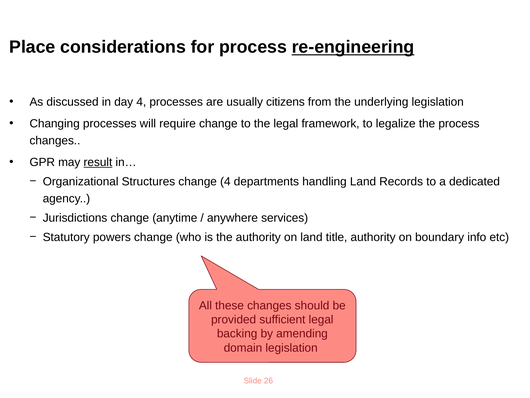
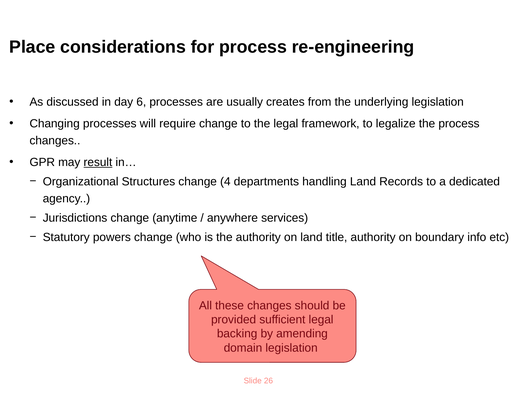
re-engineering underline: present -> none (353, 47)
day 4: 4 -> 6 (141, 102)
citizens: citizens -> creates (285, 102)
